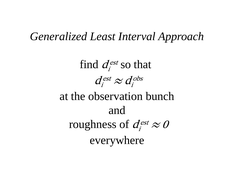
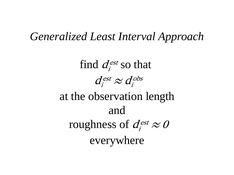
bunch: bunch -> length (160, 97)
